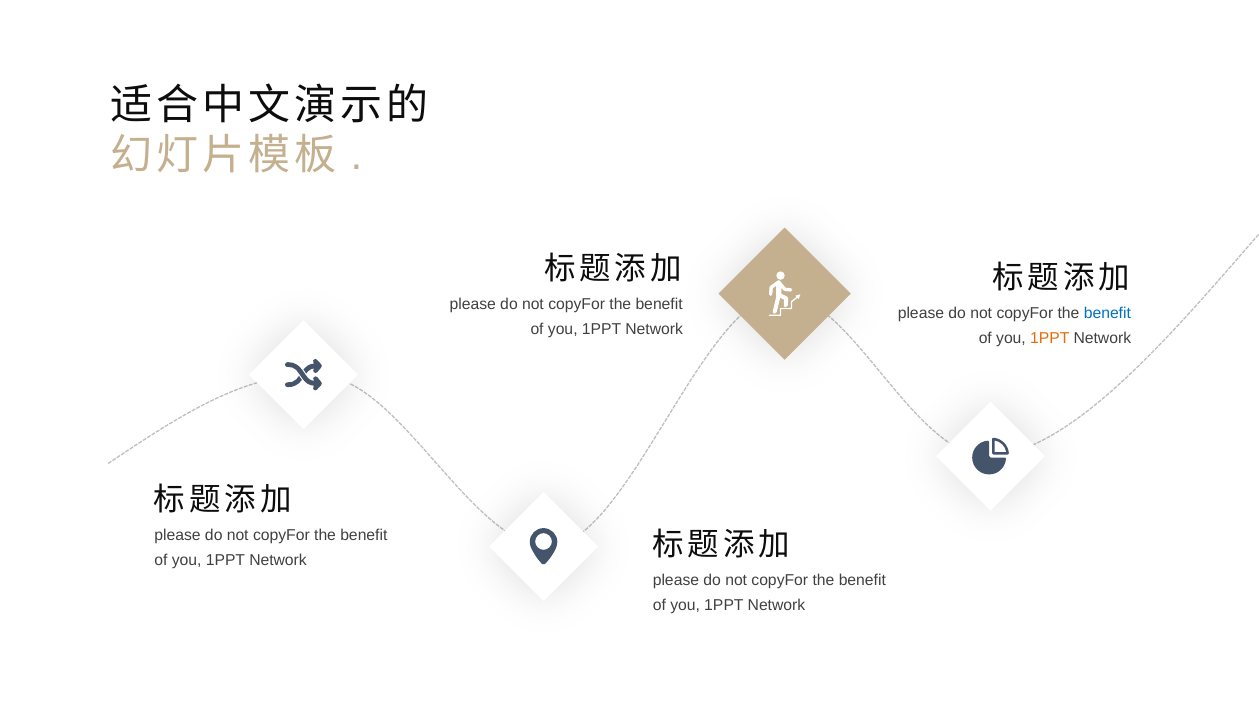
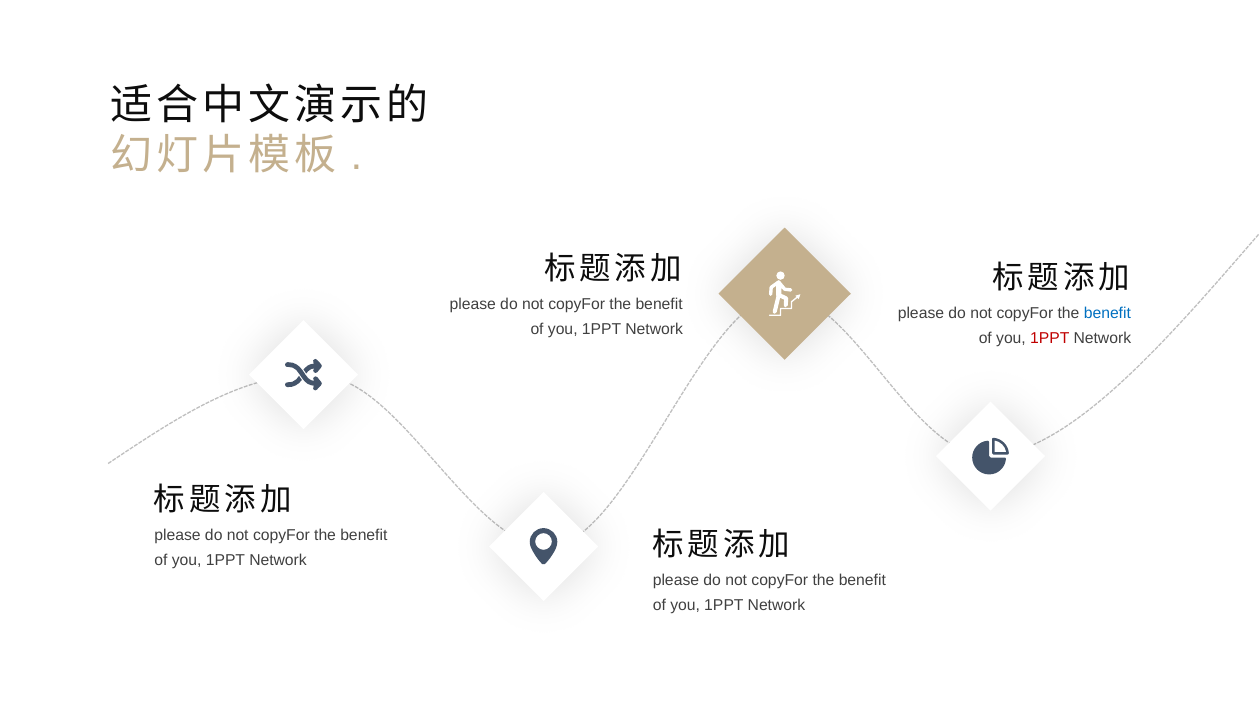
1PPT colour: orange -> red (1050, 338)
